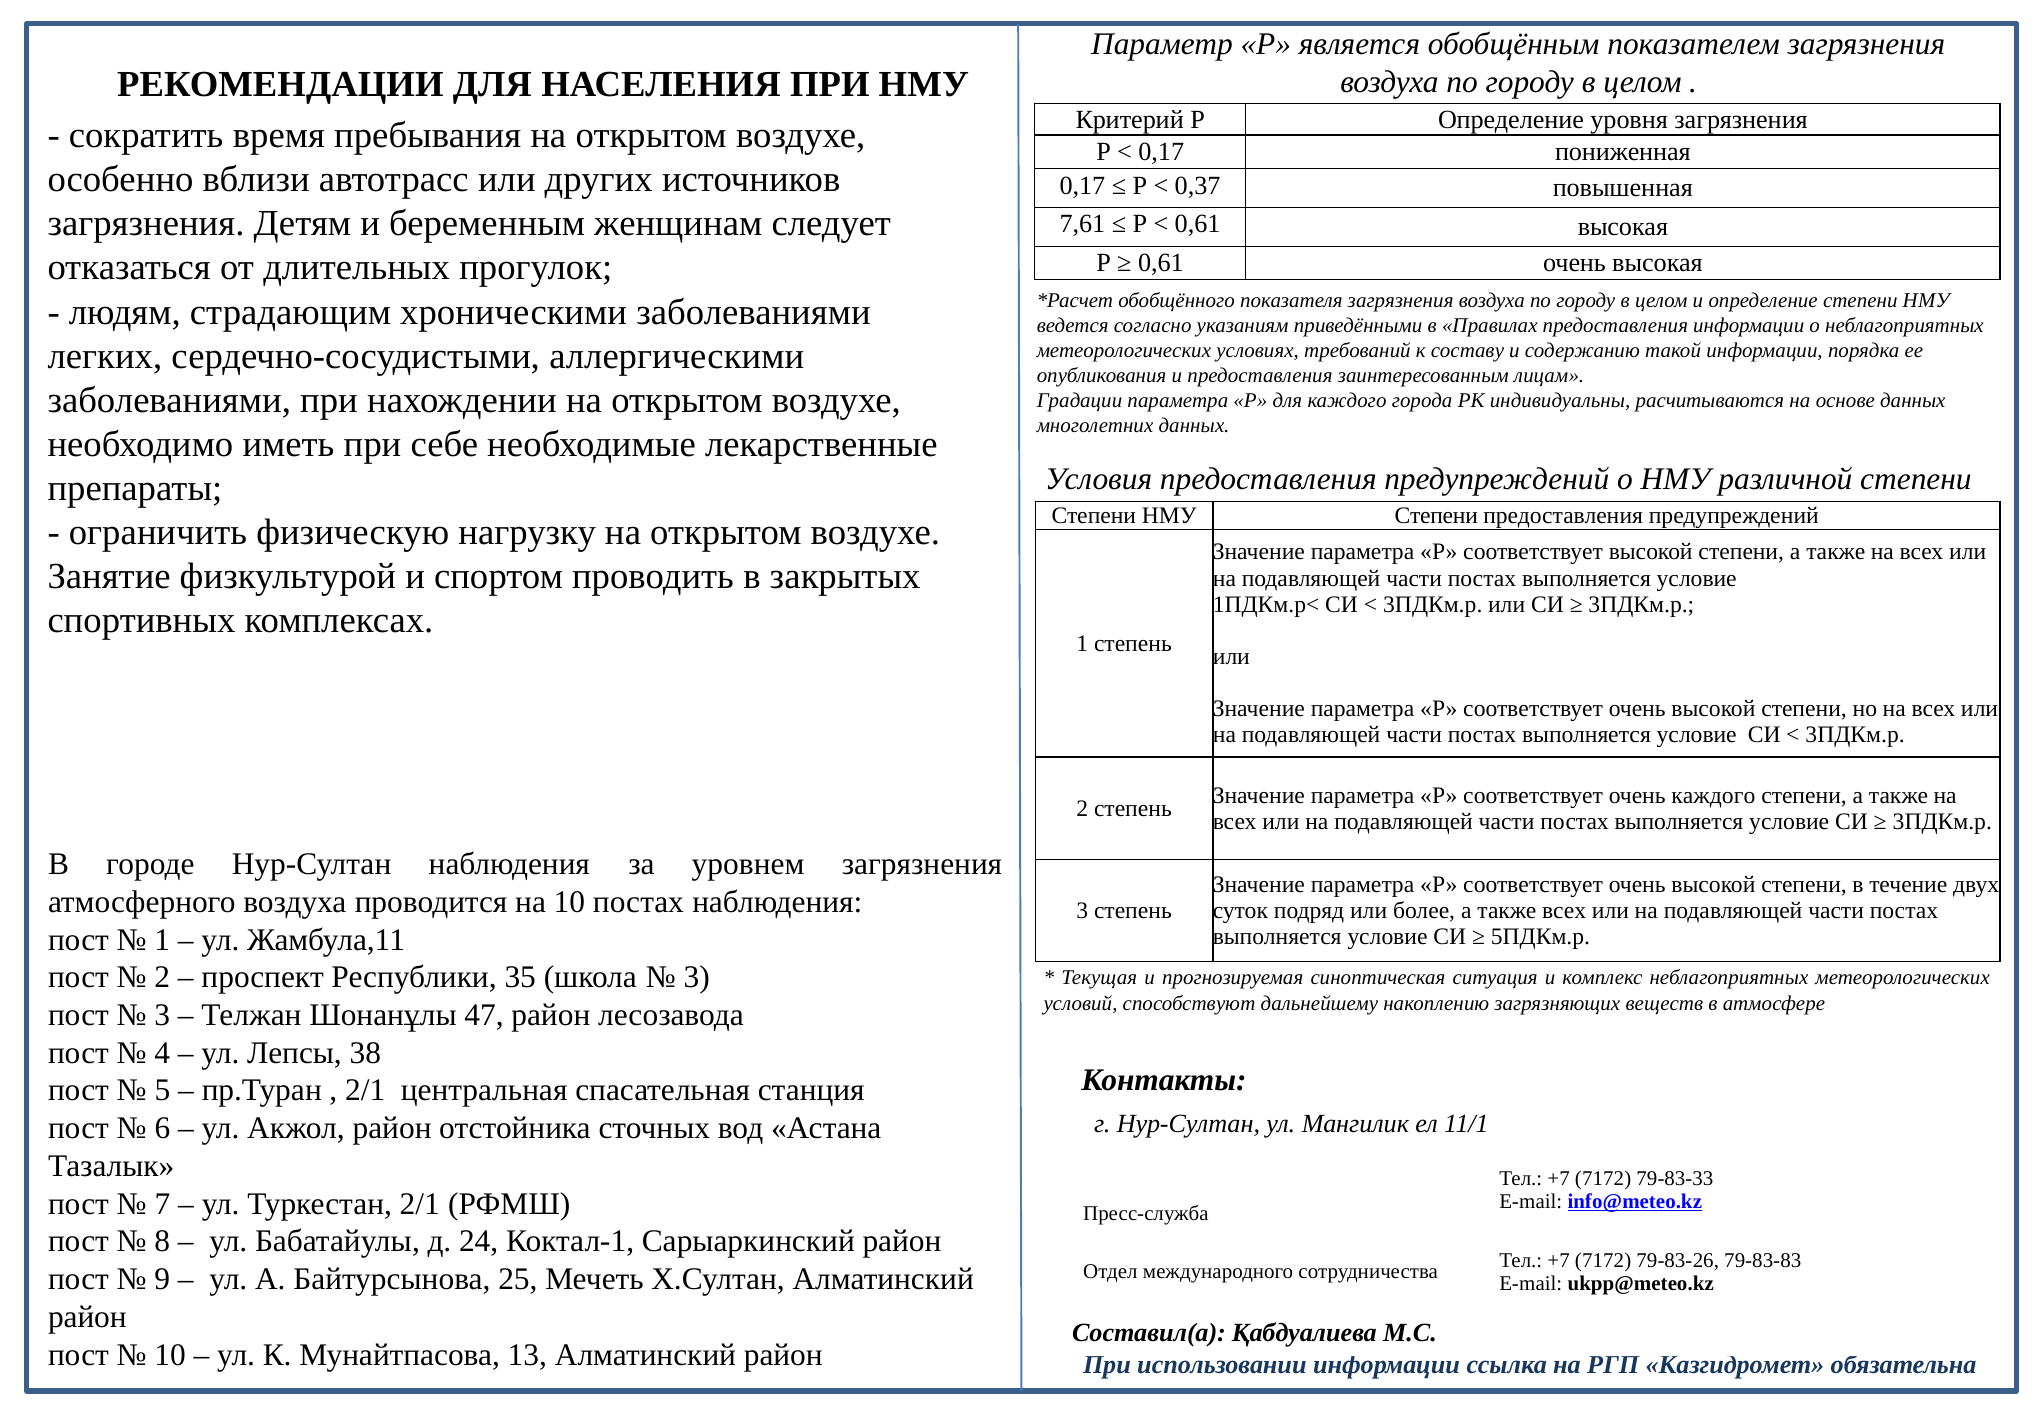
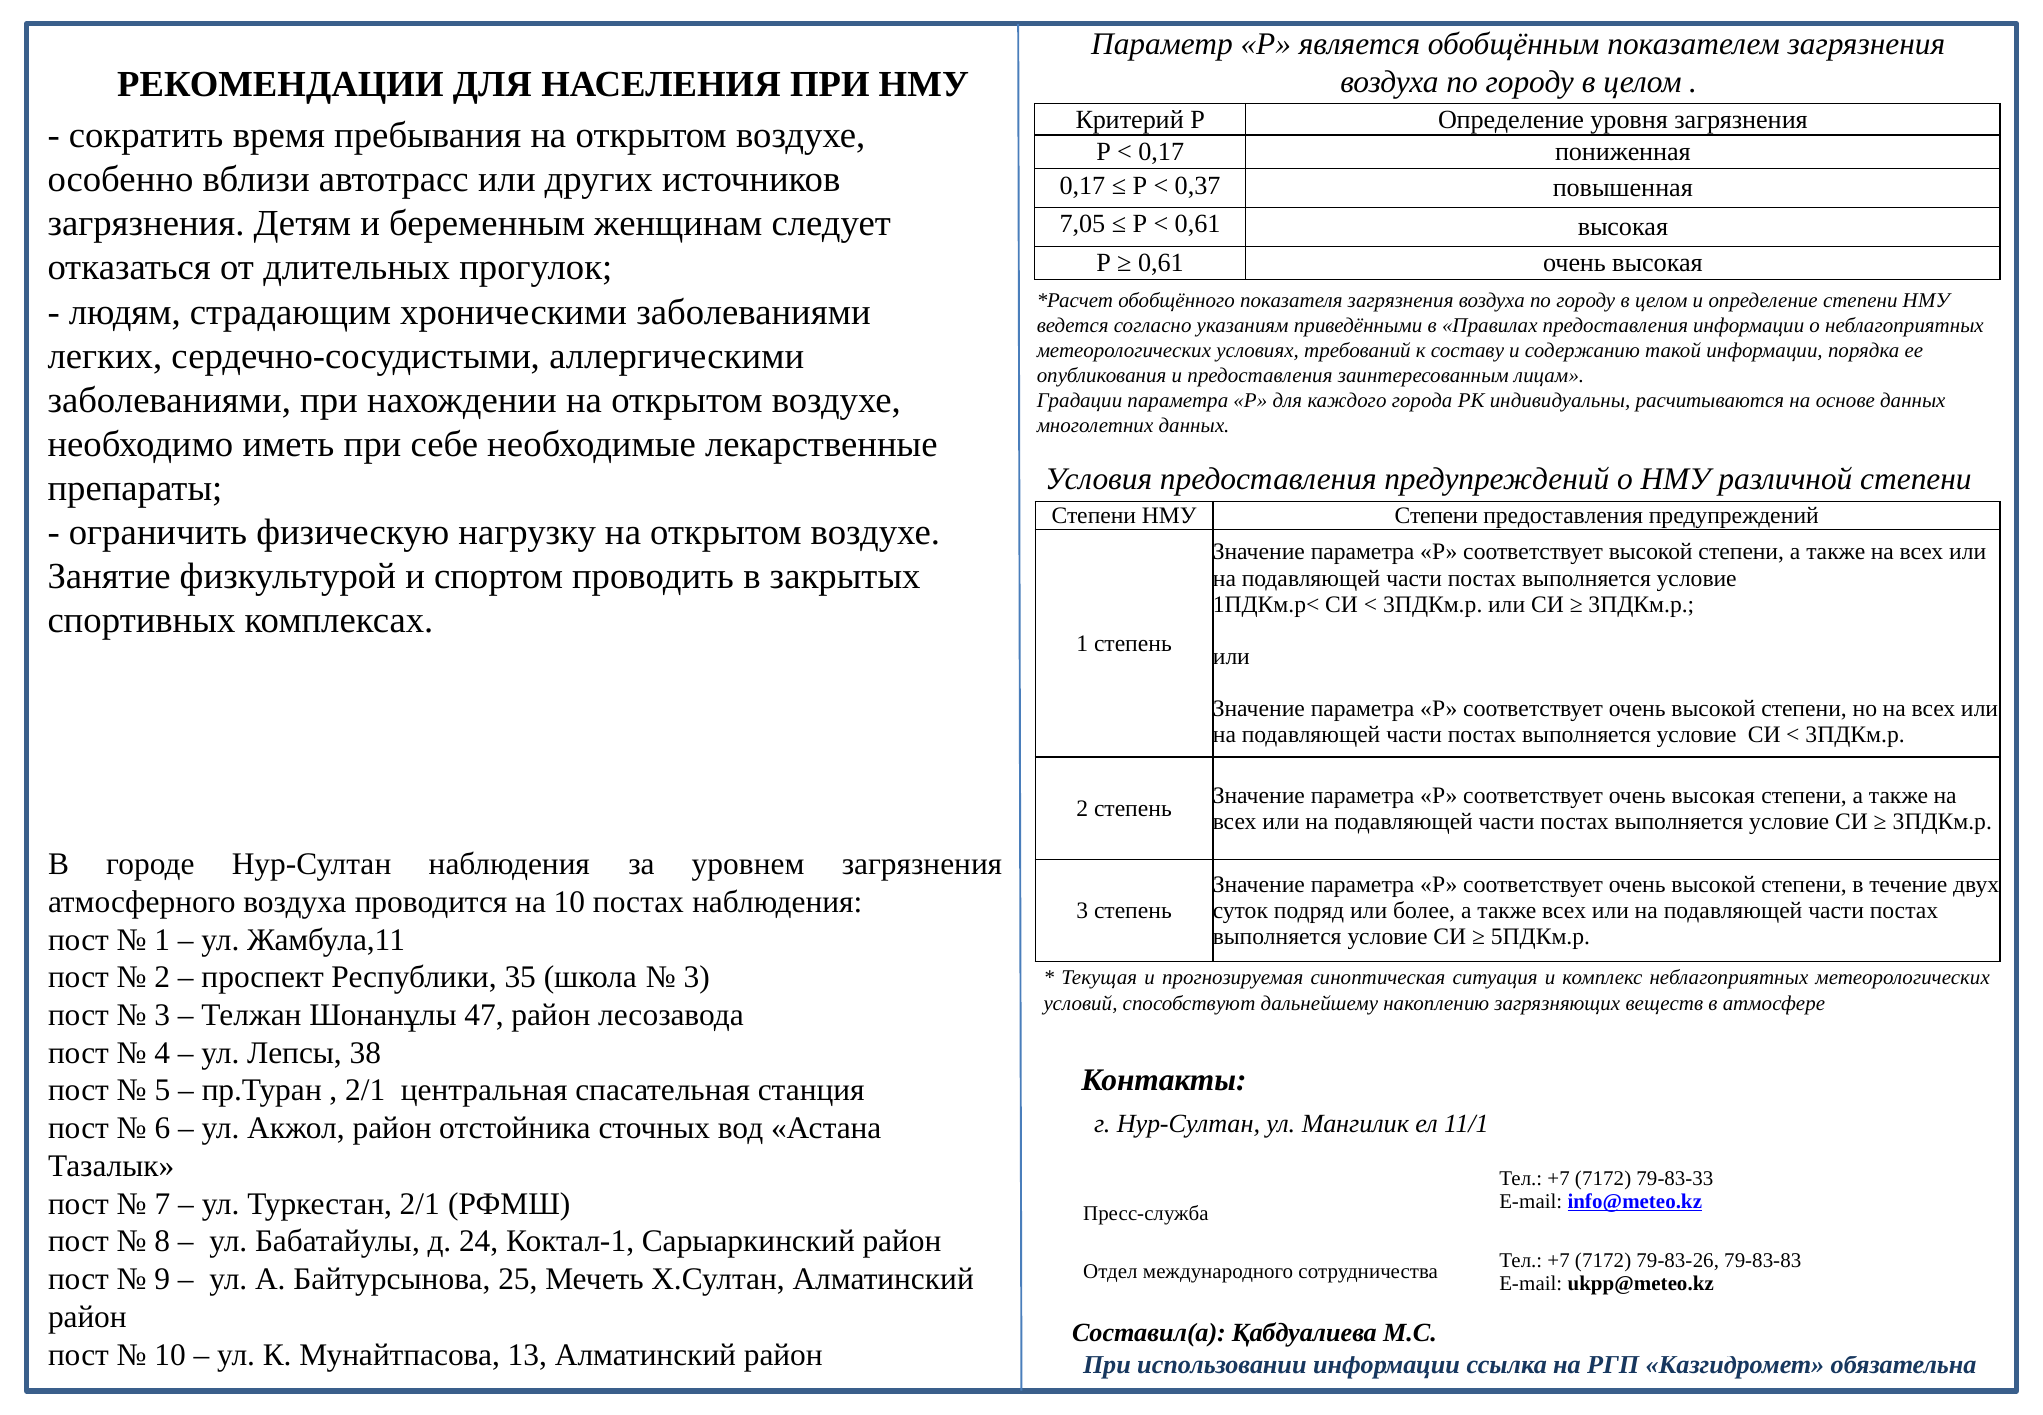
7,61: 7,61 -> 7,05 (1082, 224)
соответствует очень каждого: каждого -> высокая (1713, 795)
